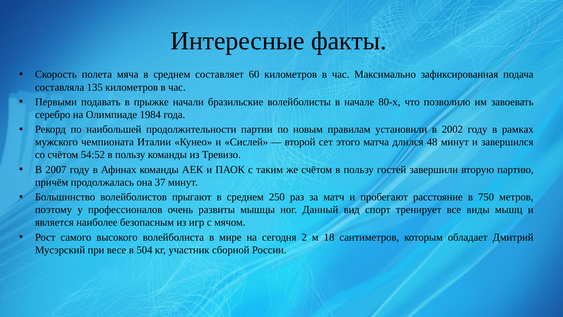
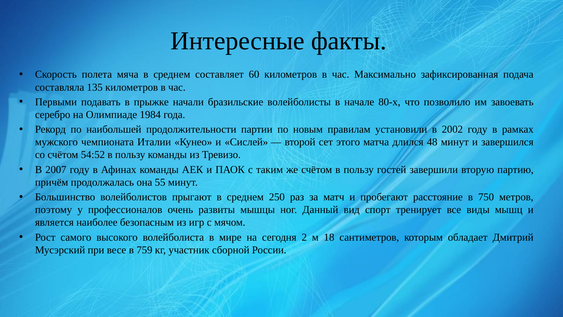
37: 37 -> 55 (160, 182)
504: 504 -> 759 (144, 250)
